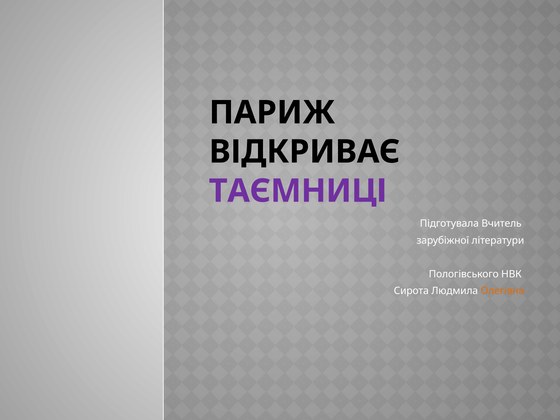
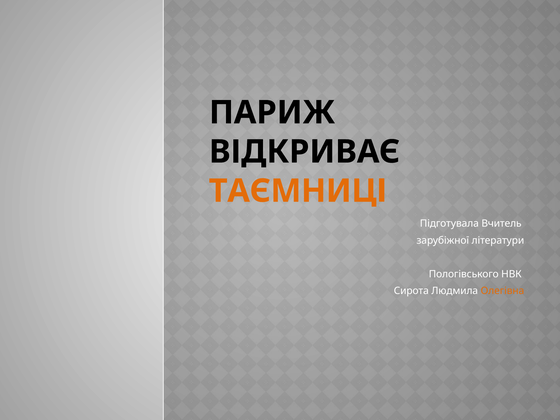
ТАЄМНИЦІ colour: purple -> orange (298, 191)
